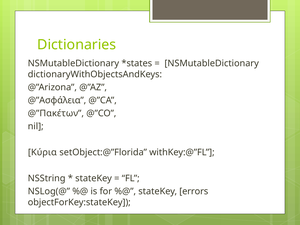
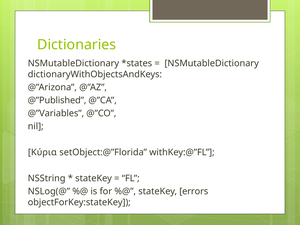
@”Ασφάλεια: @”Ασφάλεια -> @”Published (57, 100)
@”Πακέτων: @”Πακέτων -> @”Variables (56, 113)
